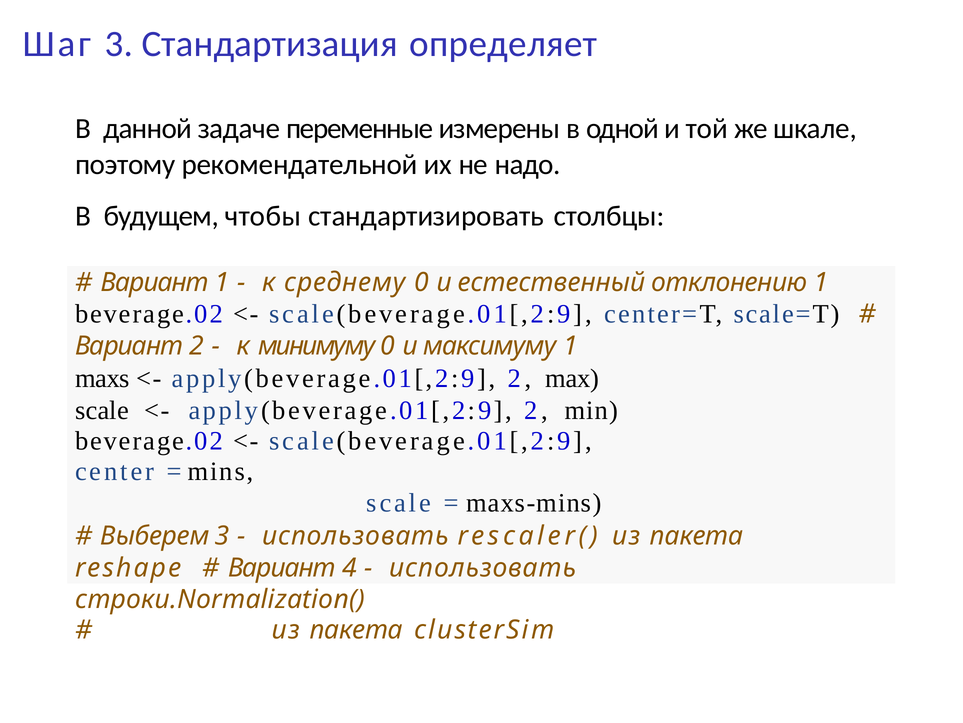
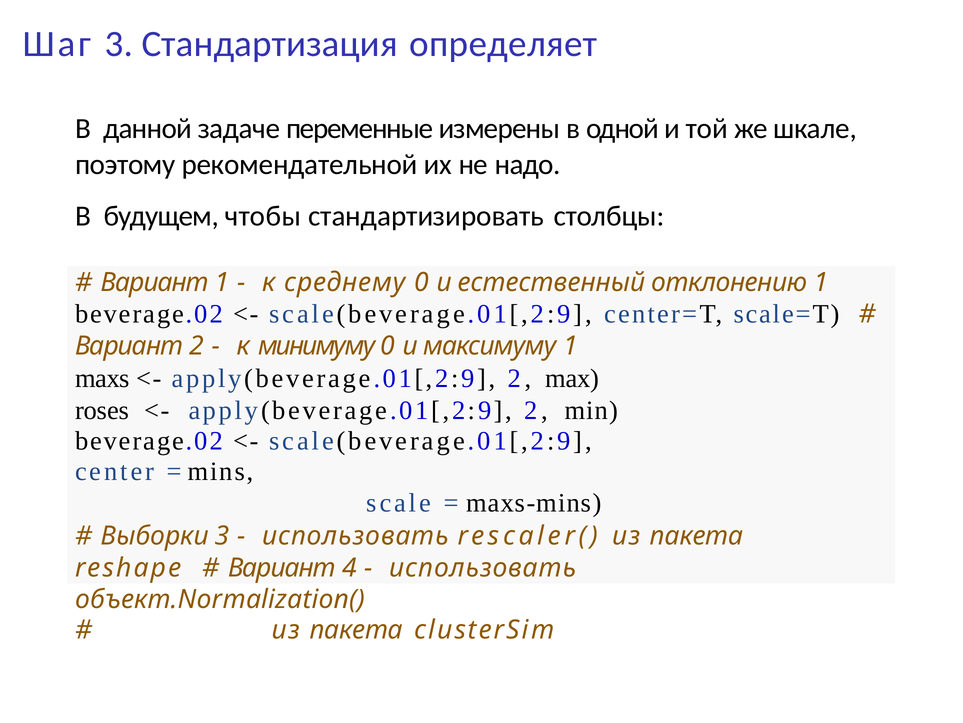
scale: scale -> roses (102, 410)
Выберем: Выберем -> Выборки (155, 536)
строки.Normalization(: строки.Normalization( -> объект.Normalization( (220, 600)
